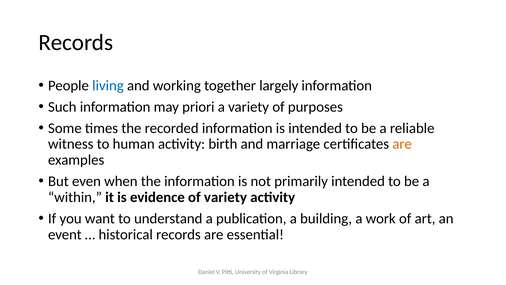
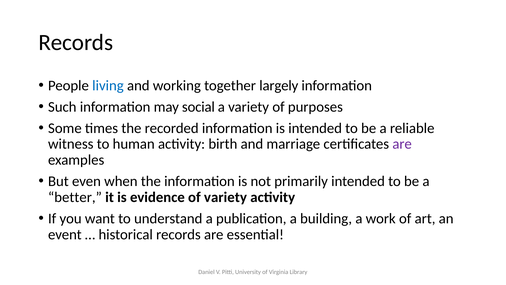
priori: priori -> social (198, 107)
are colour: orange -> purple (402, 144)
within: within -> better (75, 197)
